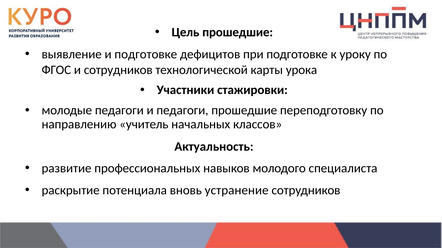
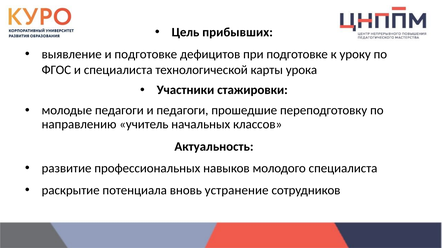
Цель прошедшие: прошедшие -> прибывших (238, 32)
и сотрудников: сотрудников -> специалиста (118, 70)
